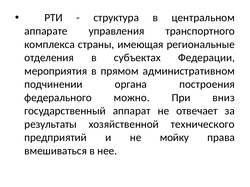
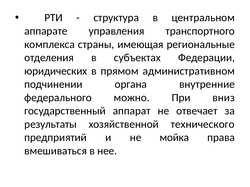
мероприятия: мероприятия -> юридических (56, 71)
построения: построения -> внутренние (207, 84)
мойку: мойку -> мойка (174, 138)
